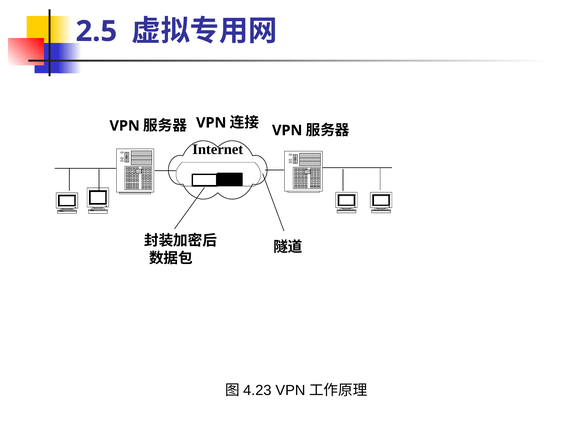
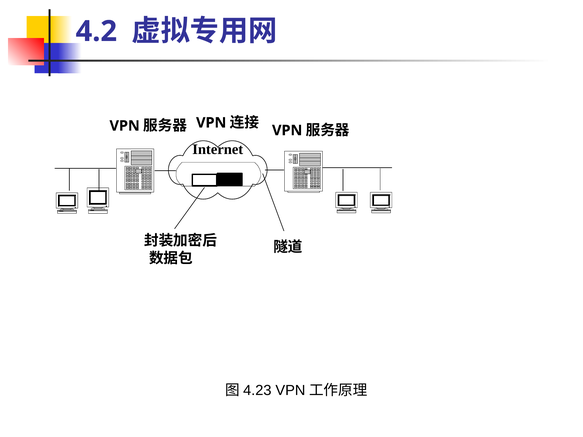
2.5: 2.5 -> 4.2 (96, 31)
